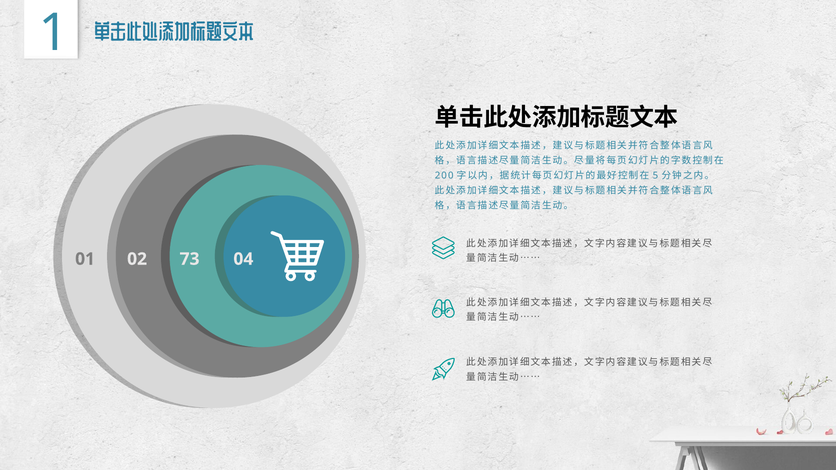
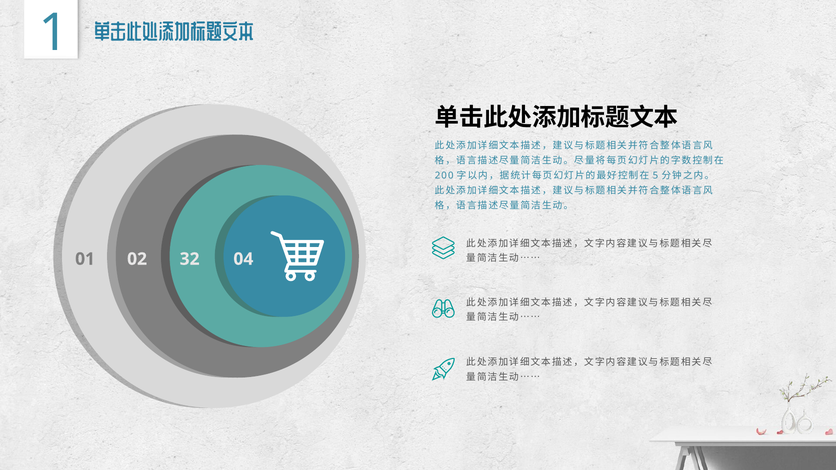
73: 73 -> 32 (190, 259)
